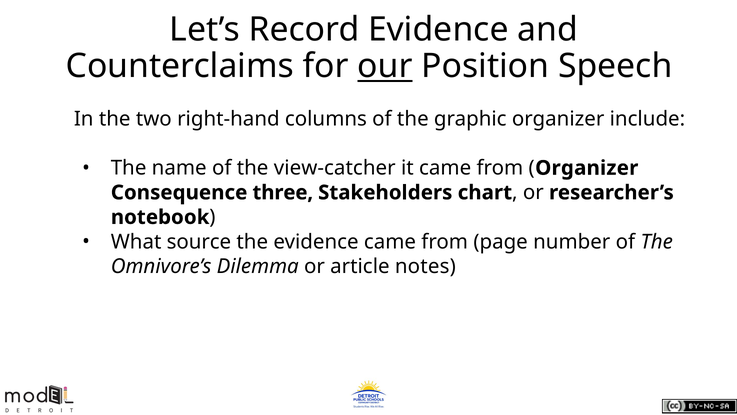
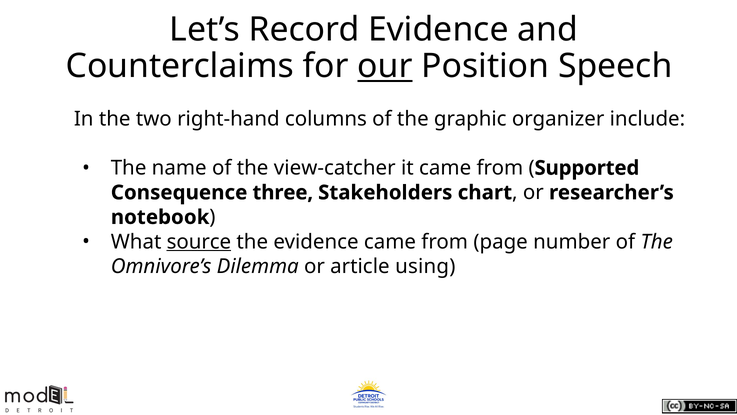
Organizer: Organizer -> Supported (587, 168)
source underline: none -> present (199, 242)
notes: notes -> using (425, 266)
